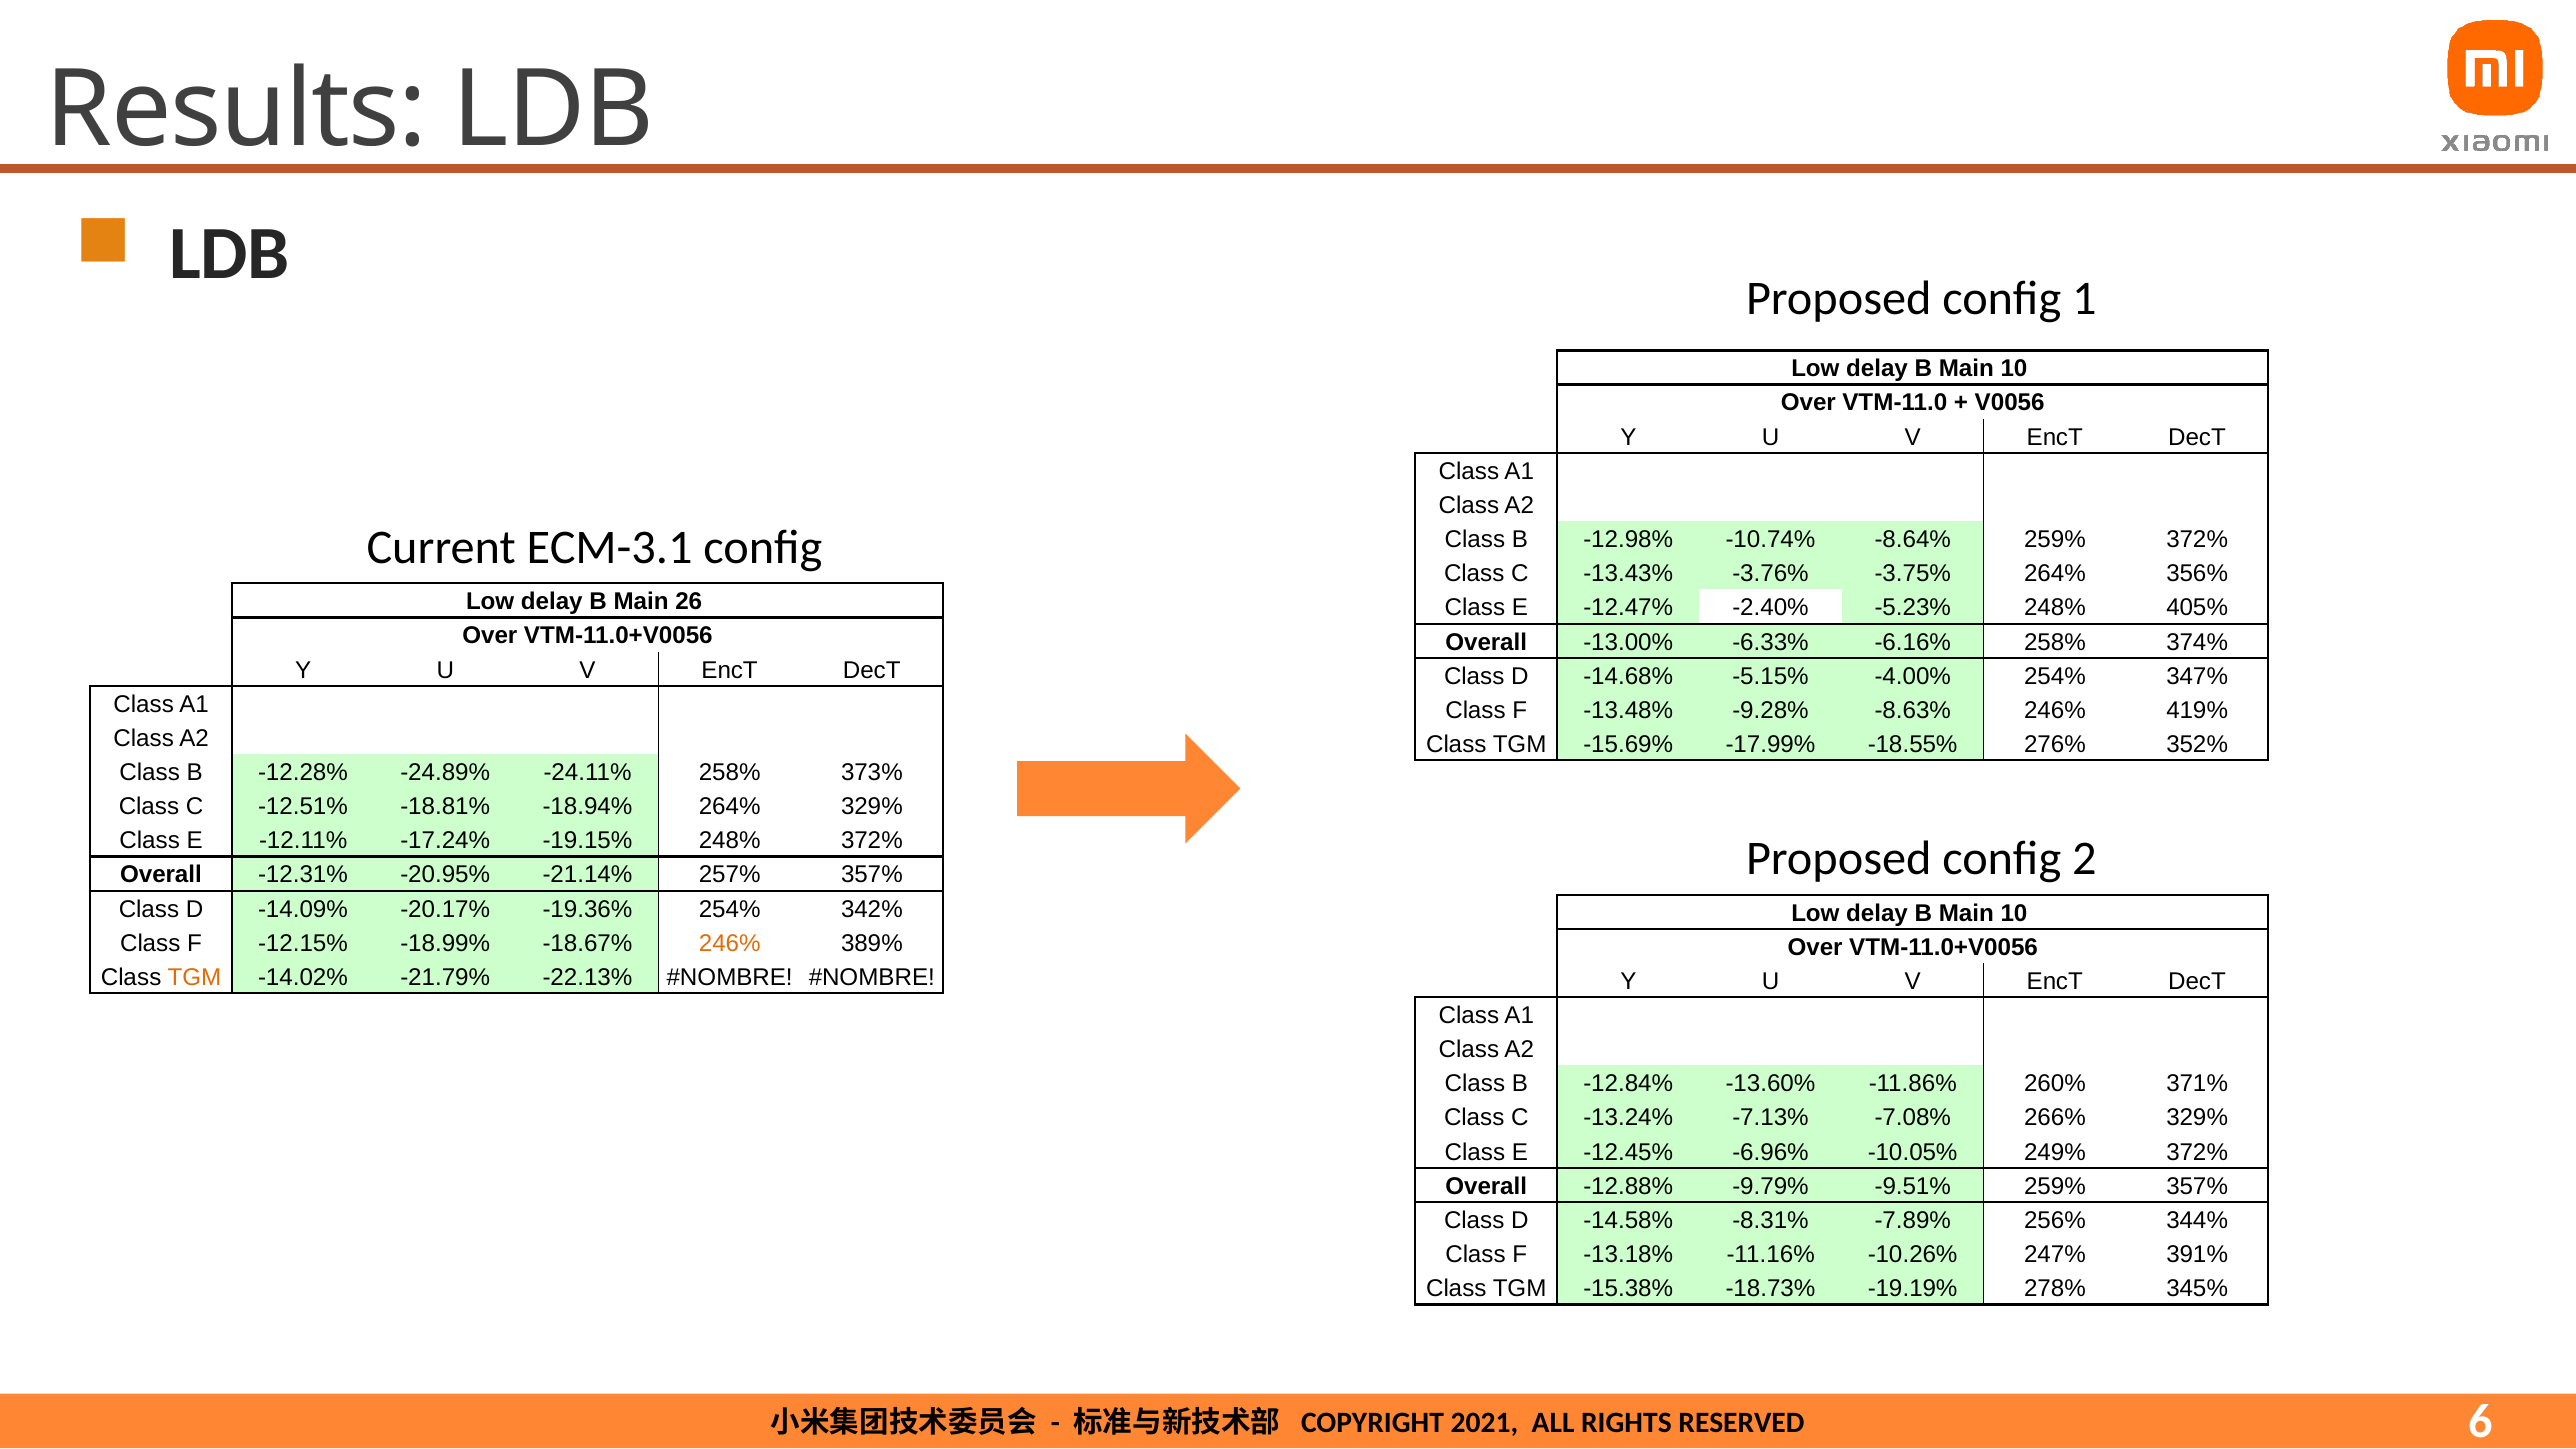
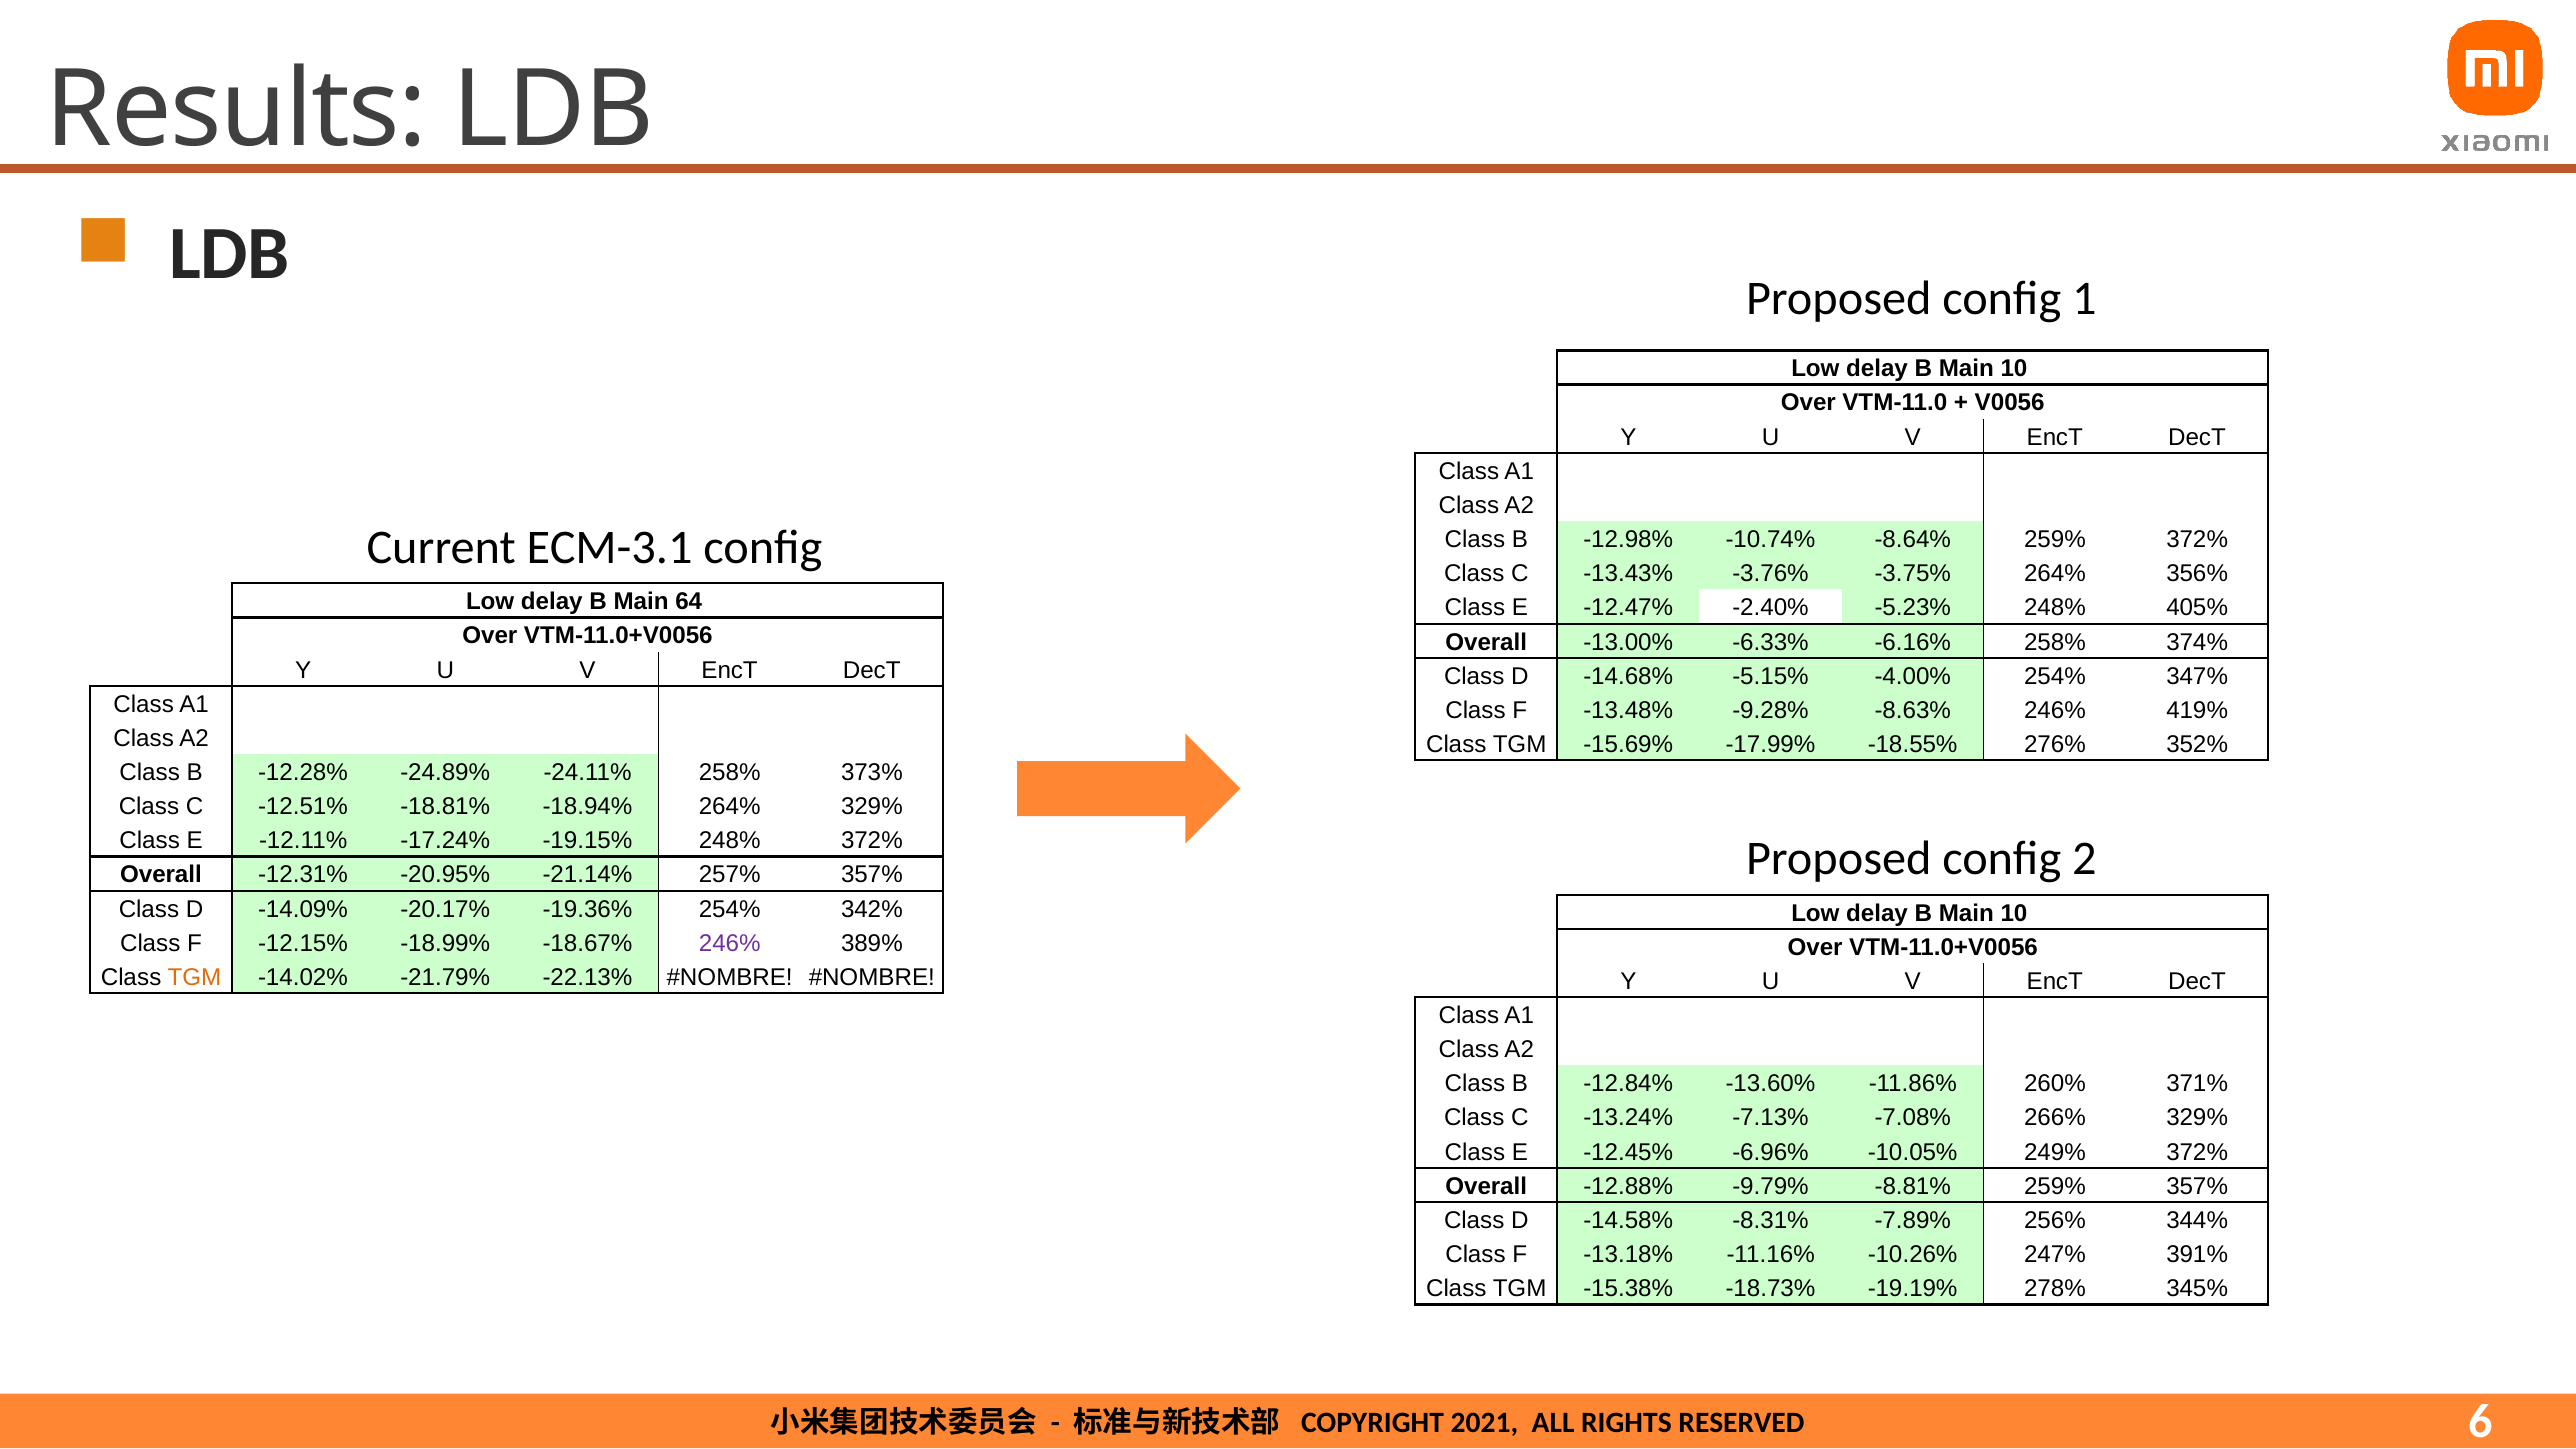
26: 26 -> 64 (689, 602)
246% colour: orange -> purple (730, 943)
-9.51%: -9.51% -> -8.81% (1913, 1186)
